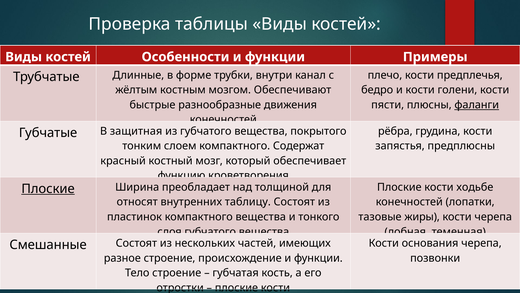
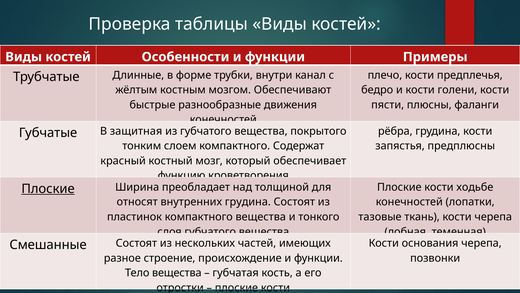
фаланги underline: present -> none (477, 105)
внутренних таблицу: таблицу -> грудина (248, 202)
жиры: жиры -> ткань (422, 217)
Тело строение: строение -> вещества (177, 272)
